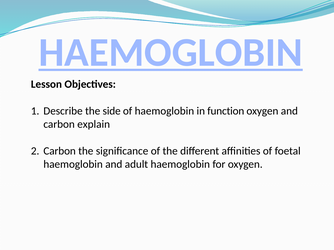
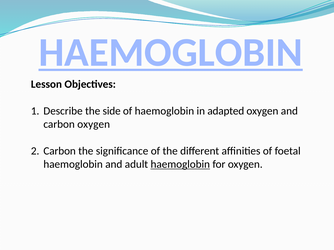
function: function -> adapted (226, 111)
carbon explain: explain -> oxygen (94, 124)
haemoglobin underline: none -> present (180, 165)
